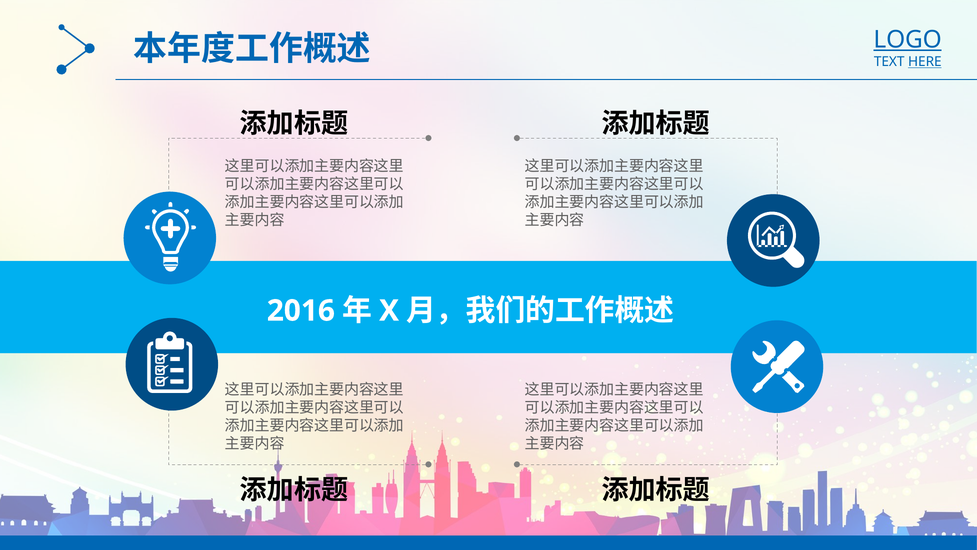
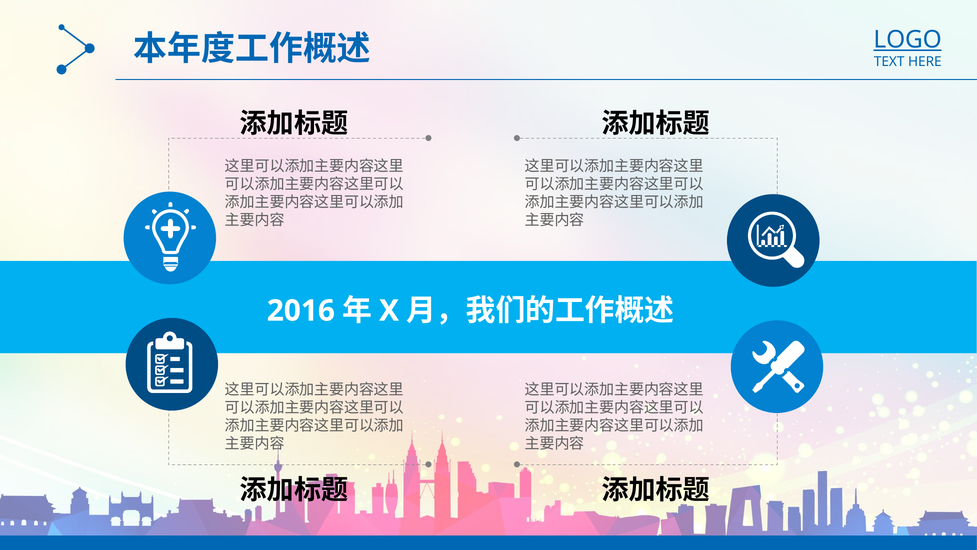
HERE underline: present -> none (925, 62)
